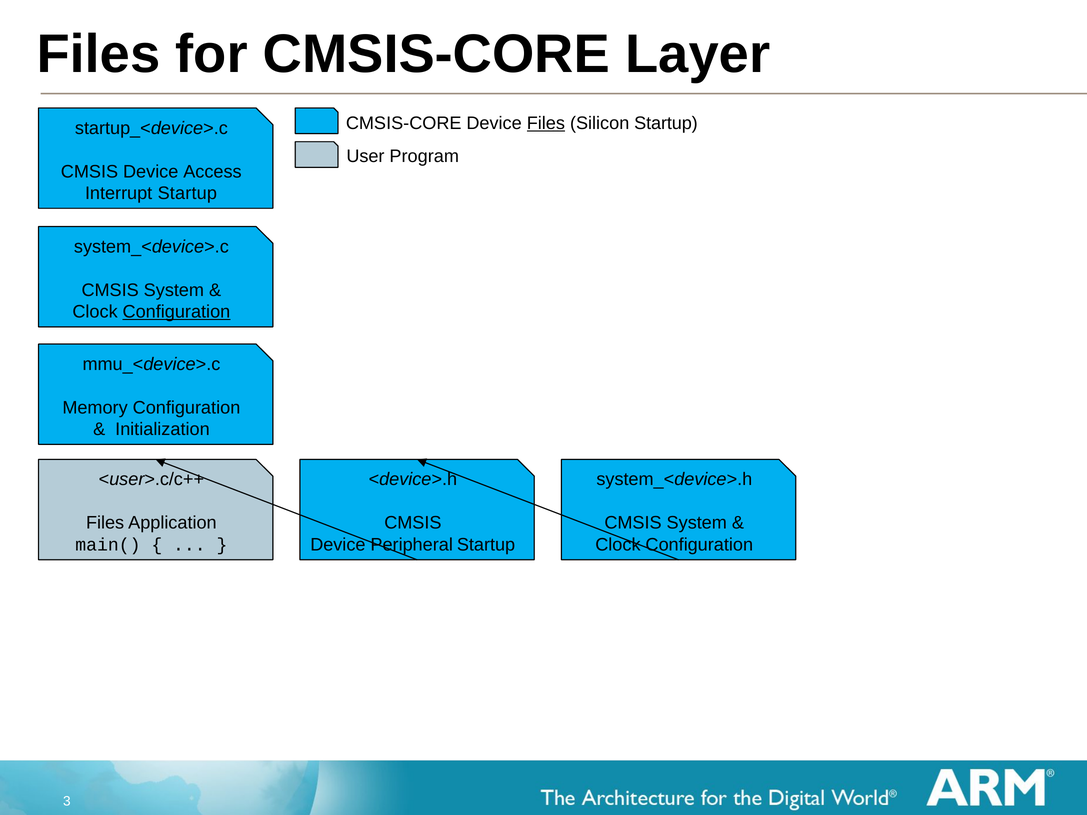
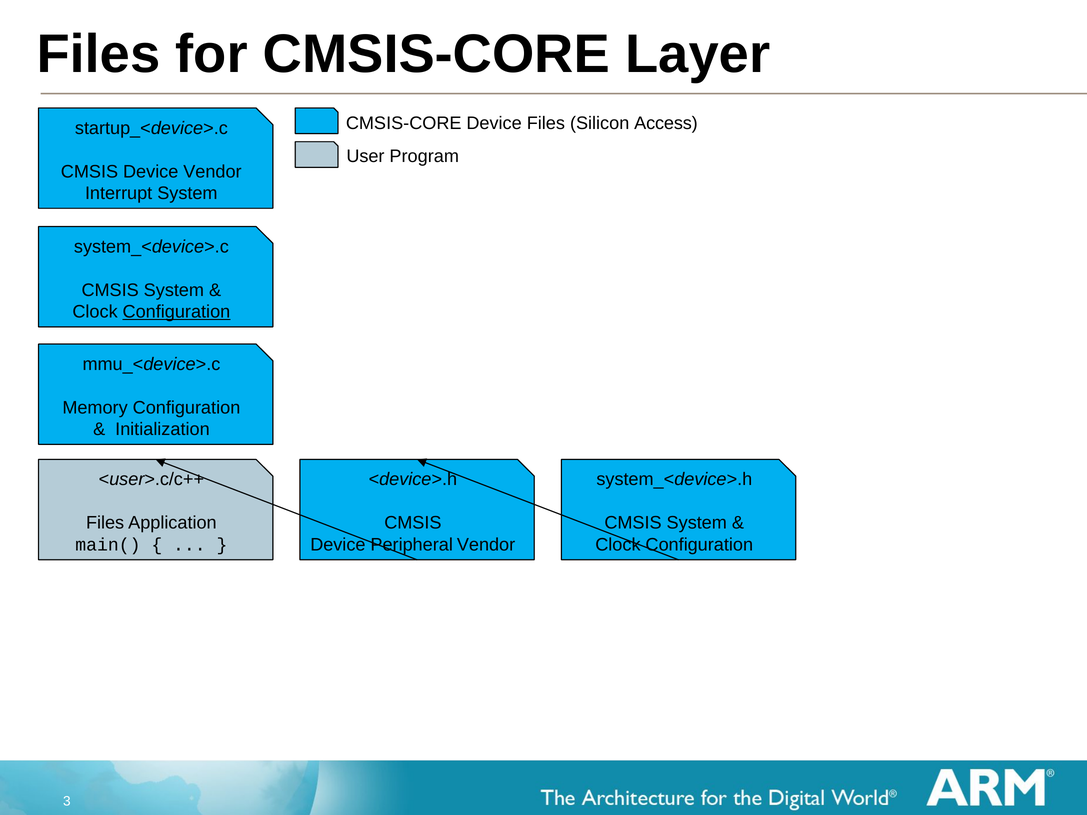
Files underline: present -> none (546, 123)
Silicon Startup: Startup -> Access (666, 123)
Device Access: Access -> Vendor (212, 172)
Interrupt Startup: Startup -> System (187, 193)
Peripheral Startup: Startup -> Vendor (486, 545)
